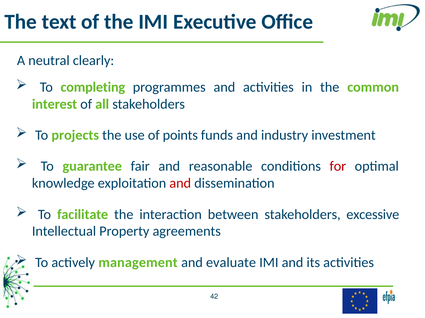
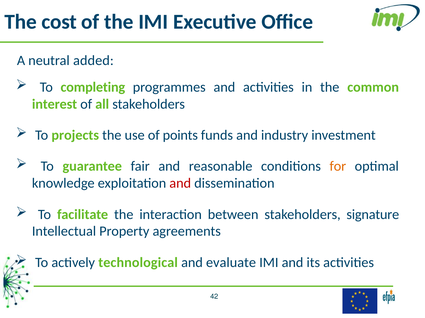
text: text -> cost (59, 22)
clearly: clearly -> added (93, 60)
for colour: red -> orange (338, 167)
excessive: excessive -> signature (373, 215)
management: management -> technological (138, 263)
